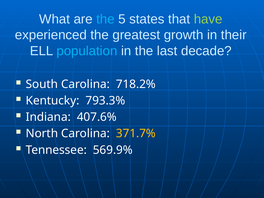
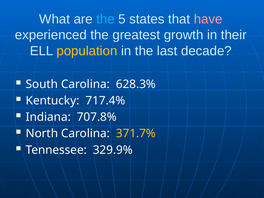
have colour: light green -> pink (208, 19)
population colour: light blue -> yellow (87, 51)
718.2%: 718.2% -> 628.3% (136, 84)
793.3%: 793.3% -> 717.4% (105, 101)
407.6%: 407.6% -> 707.8% (97, 117)
569.9%: 569.9% -> 329.9% (113, 150)
